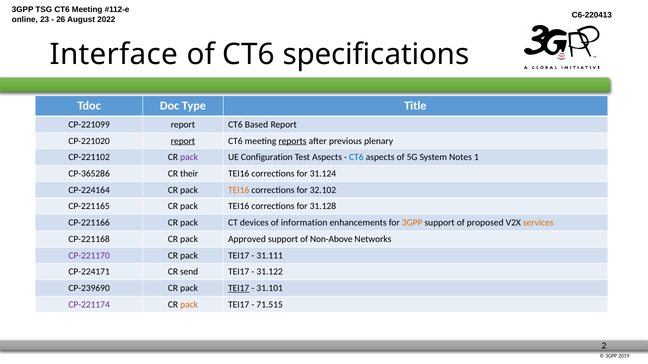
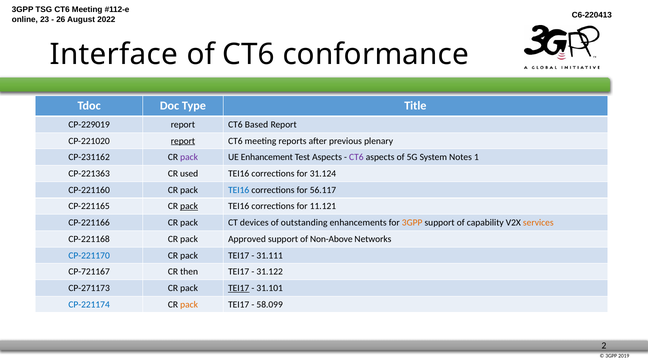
specifications: specifications -> conformance (376, 54)
CP-221099: CP-221099 -> CP-229019 (89, 125)
reports underline: present -> none (293, 141)
CP-221102: CP-221102 -> CP-231162 (89, 157)
Configuration: Configuration -> Enhancement (267, 157)
CT6 colour: blue -> purple (356, 157)
CP-365286: CP-365286 -> CP-221363 (89, 174)
their: their -> used (189, 174)
CP-224164: CP-224164 -> CP-221160 (89, 190)
TEI16 colour: orange -> blue (239, 190)
32.102: 32.102 -> 56.117 (323, 190)
pack underline: none -> present (189, 207)
31.128: 31.128 -> 11.121 (323, 207)
information: information -> outstanding (304, 223)
proposed: proposed -> capability (485, 223)
CP-221170 colour: purple -> blue (89, 256)
CP-224171: CP-224171 -> CP-721167 (89, 272)
send: send -> then (189, 272)
CP-239690: CP-239690 -> CP-271173 (89, 288)
CP-221174 colour: purple -> blue (89, 305)
71.515: 71.515 -> 58.099 (270, 305)
